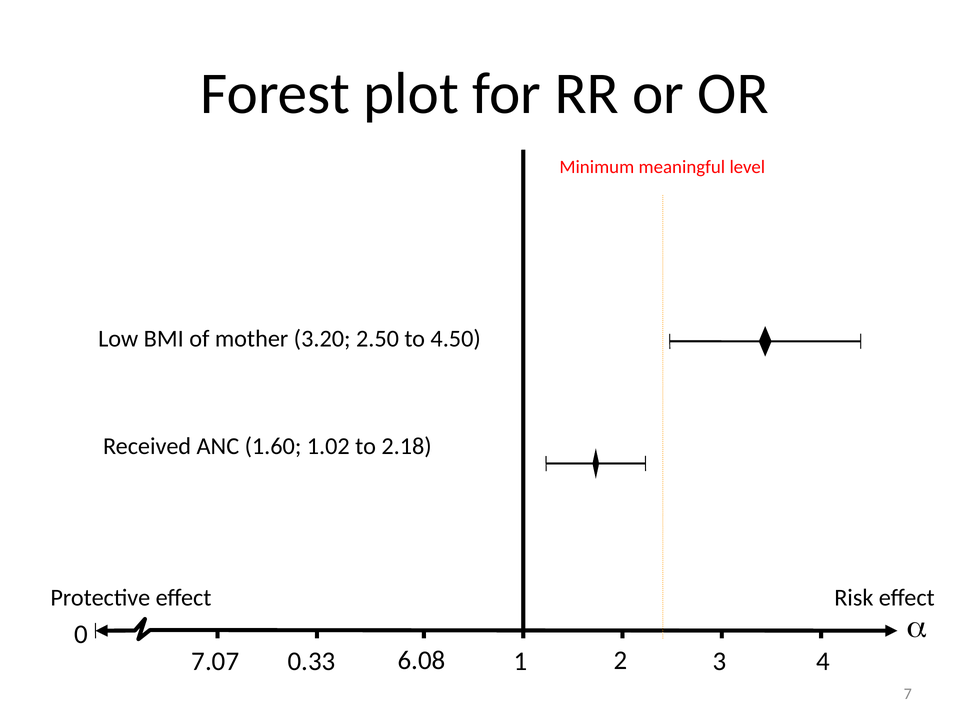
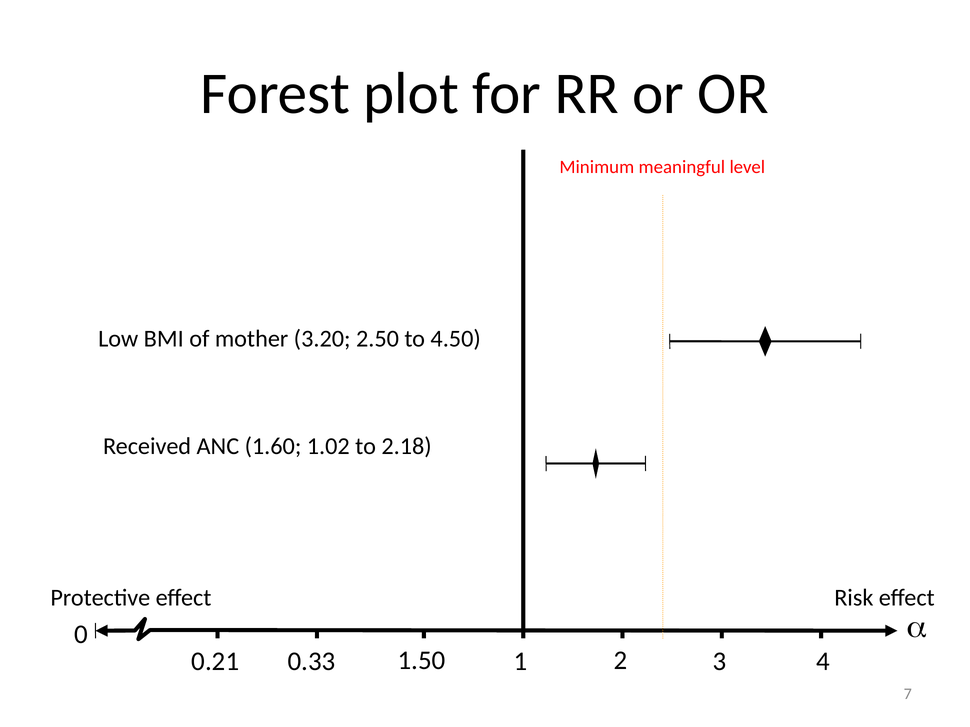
6.08: 6.08 -> 1.50 (421, 661)
7.07: 7.07 -> 0.21 (215, 662)
